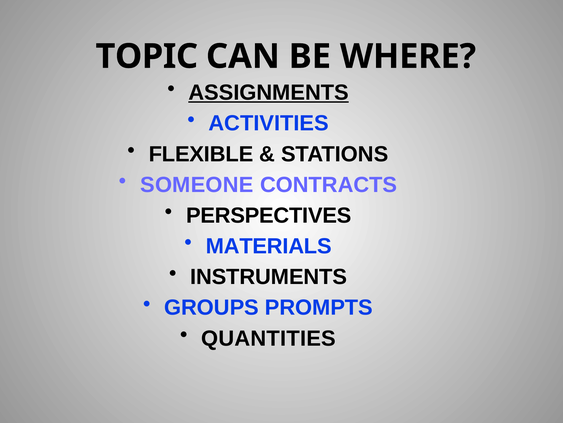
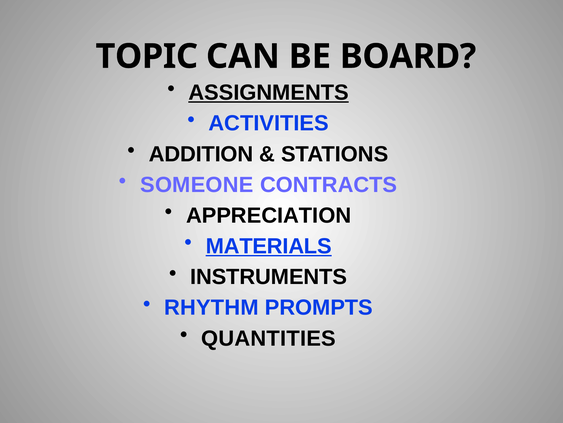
WHERE: WHERE -> BOARD (408, 56)
FLEXIBLE: FLEXIBLE -> ADDITION (201, 154)
PERSPECTIVES: PERSPECTIVES -> APPRECIATION (269, 215)
MATERIALS underline: none -> present (269, 246)
GROUPS: GROUPS -> RHYTHM (211, 307)
